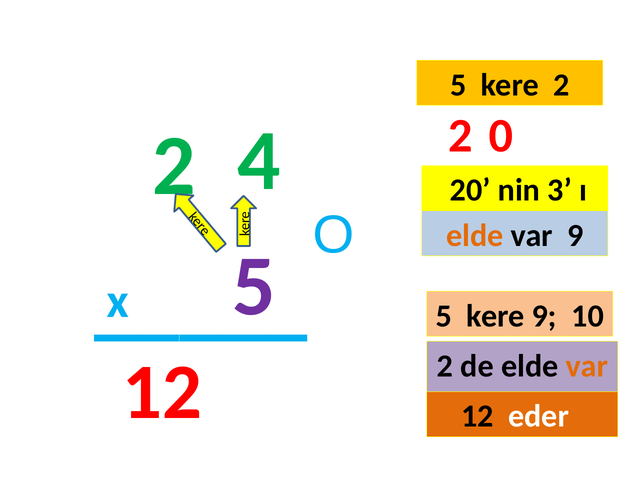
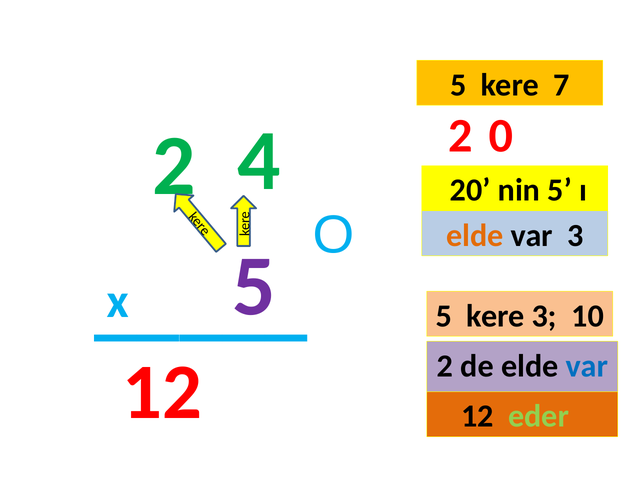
kere 2: 2 -> 7 (561, 85)
nin 3: 3 -> 5 (560, 190)
var 9: 9 -> 3 (575, 236)
kere 9: 9 -> 3 (544, 316)
var colour: orange -> blue (587, 366)
eder colour: white -> light green (539, 417)
